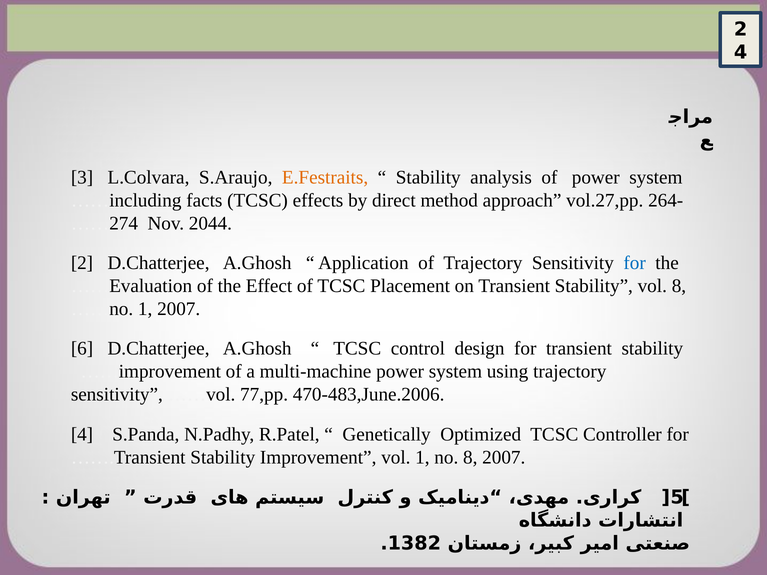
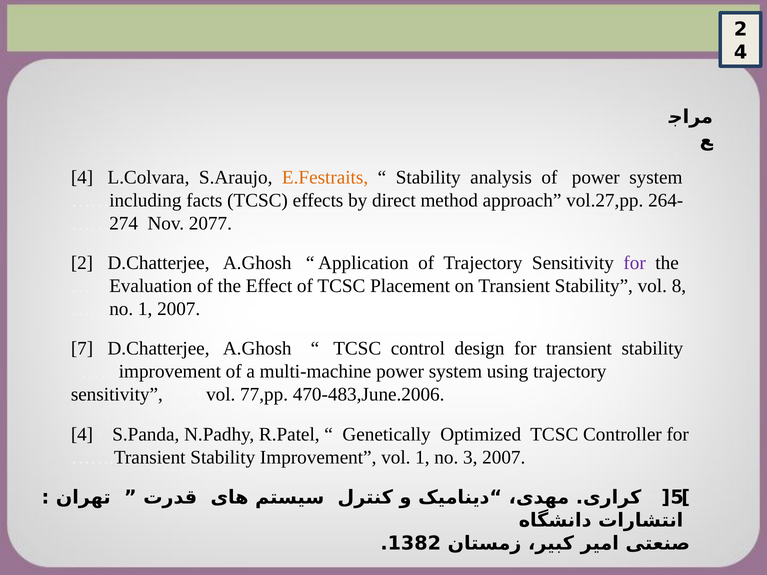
3: 3 -> 4 (82, 177)
2044: 2044 -> 2077 (210, 223)
for colour: blue -> purple (635, 263)
6: 6 -> 7 (82, 349)
no 8: 8 -> 3 (470, 457)
